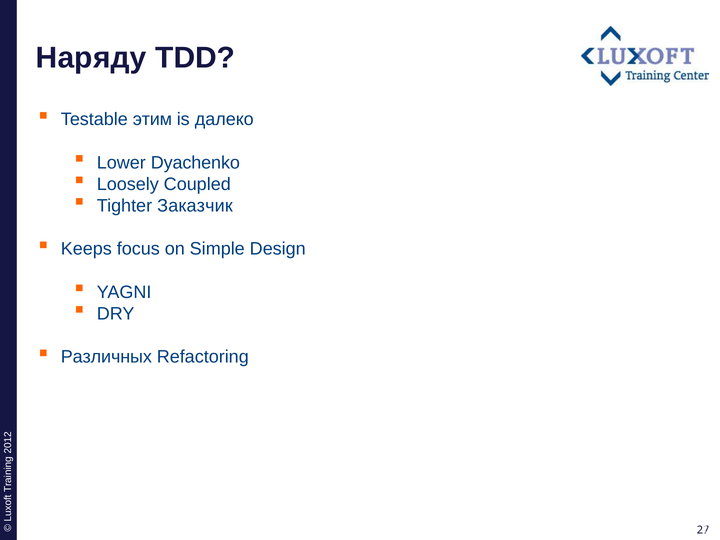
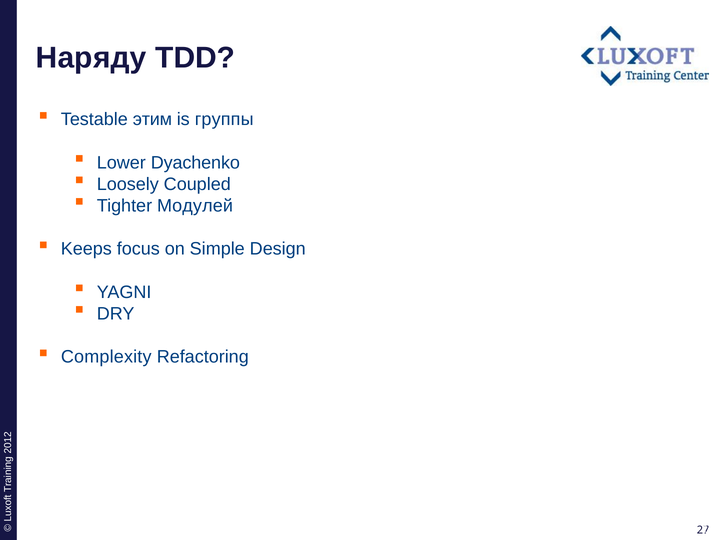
далеко: далеко -> группы (224, 119)
Заказчик: Заказчик -> Модулей (195, 206)
Различных: Различных -> Complexity (106, 357)
